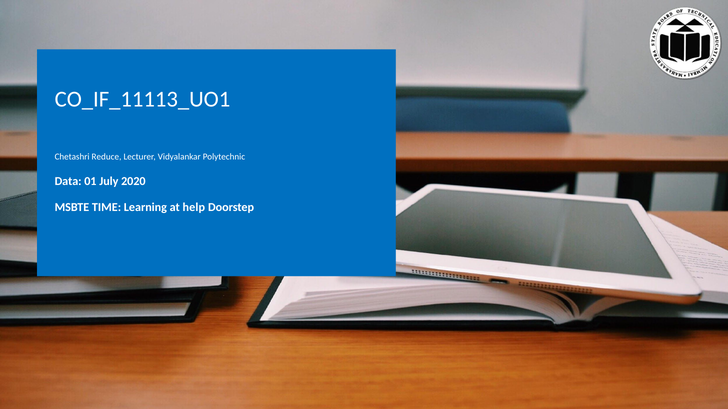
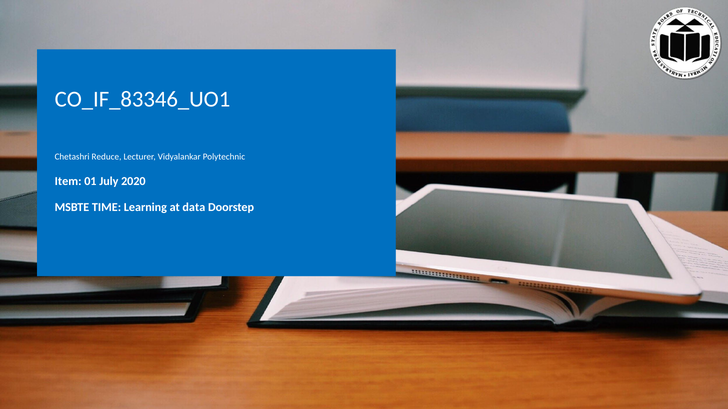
CO_IF_11113_UO1: CO_IF_11113_UO1 -> CO_IF_83346_UO1 (142, 99)
Data: Data -> Item (68, 181)
help: help -> data (194, 207)
